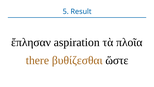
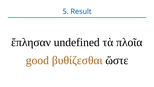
aspiration: aspiration -> undefined (77, 42)
there: there -> good (37, 60)
